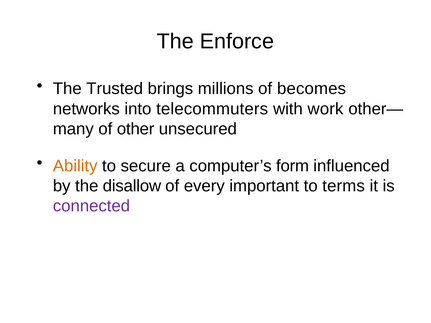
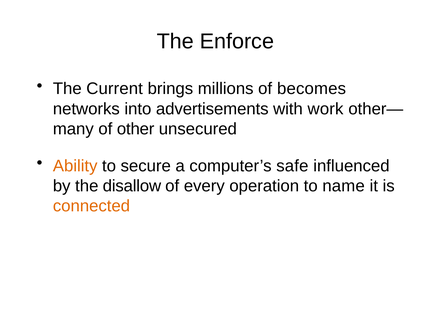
Trusted: Trusted -> Current (115, 89)
telecommuters: telecommuters -> advertisements (212, 109)
form: form -> safe (292, 166)
important: important -> operation (264, 186)
terms: terms -> name (344, 186)
connected colour: purple -> orange (91, 206)
